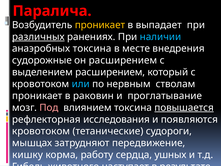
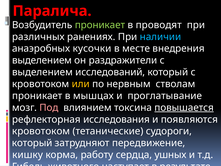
проникает colour: yellow -> light green (100, 25)
выпадает: выпадает -> проводят (159, 25)
различных underline: present -> none (38, 37)
анаэробных токсина: токсина -> кусочки (92, 49)
судорожные: судорожные -> выделением (42, 60)
он расширением: расширением -> раздражители (123, 60)
выделением расширением: расширением -> исследований (110, 72)
или colour: light blue -> yellow (81, 84)
раковин: раковин -> мышцах (93, 96)
мышцах: мышцах -> который (32, 143)
